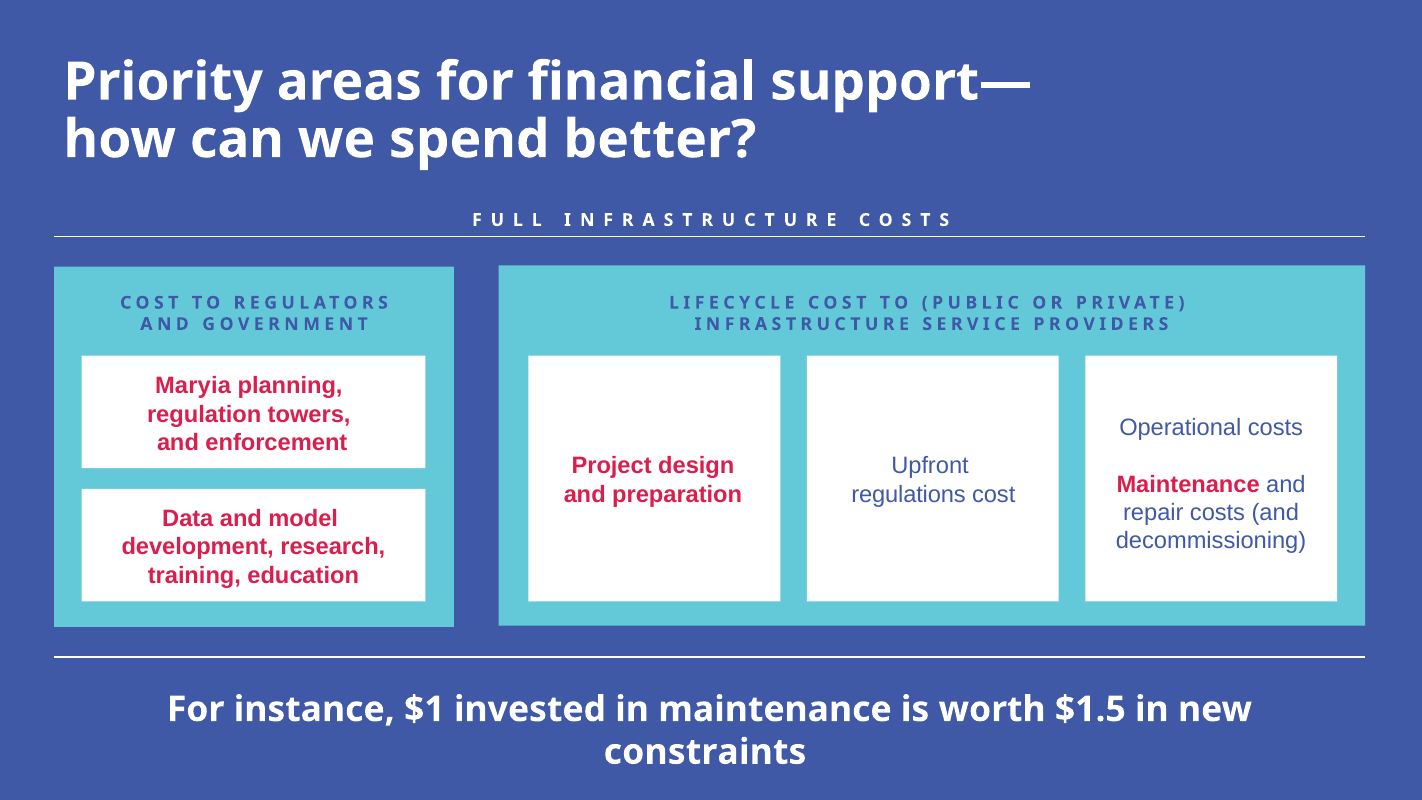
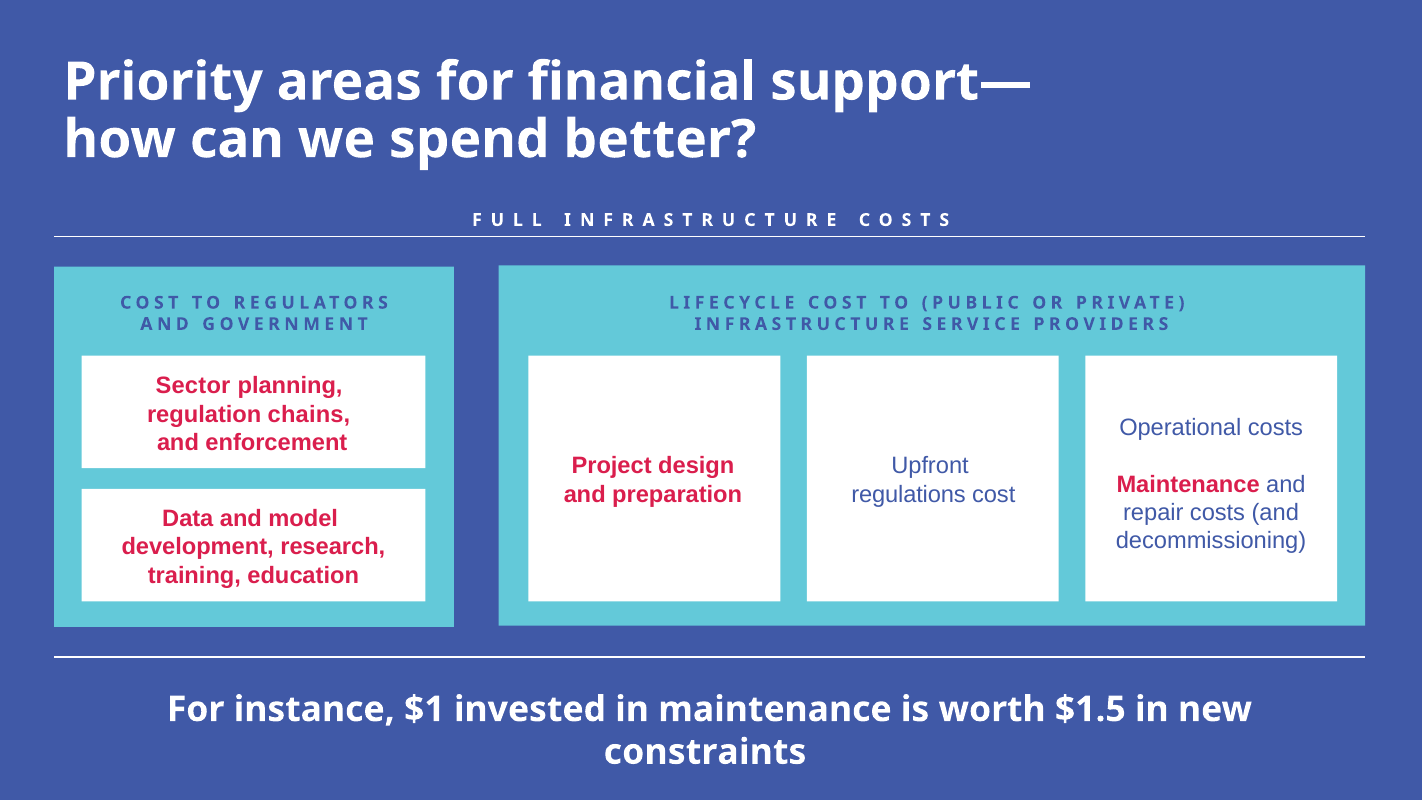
Maryia: Maryia -> Sector (193, 386)
towers: towers -> chains (309, 414)
